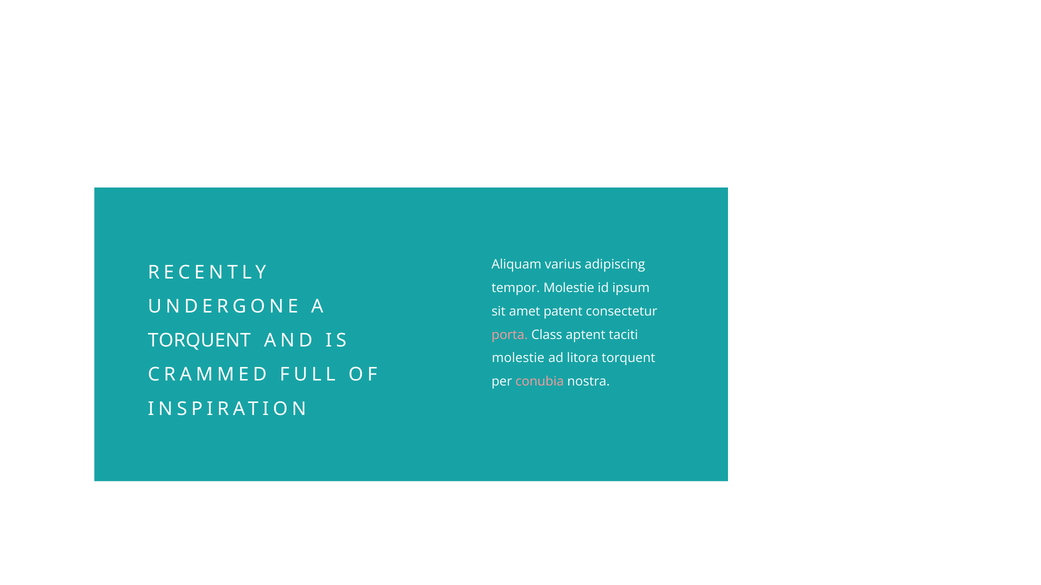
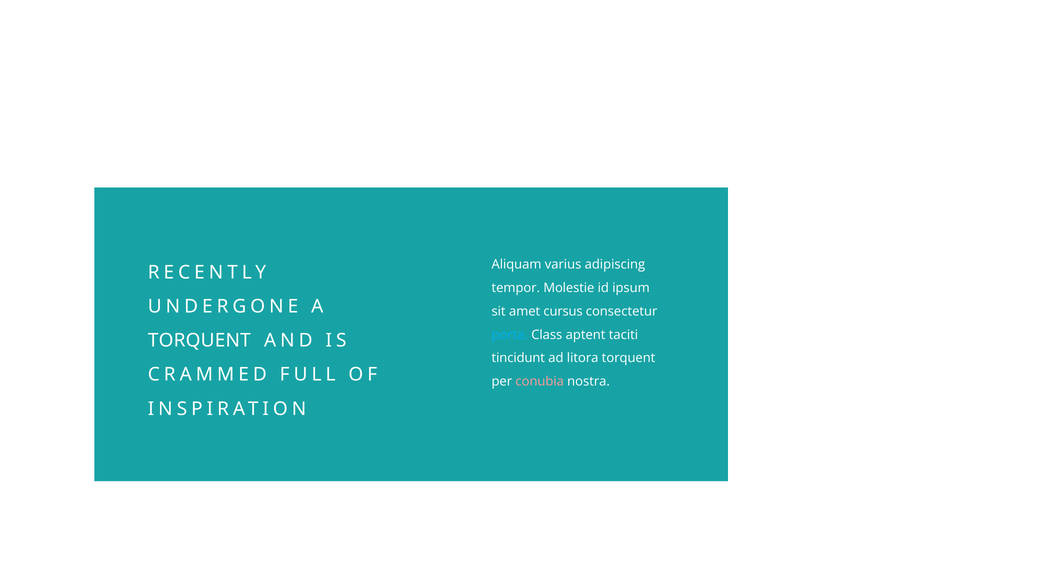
patent: patent -> cursus (563, 312)
porta colour: pink -> light blue (510, 335)
molestie: molestie -> tincidunt (518, 359)
